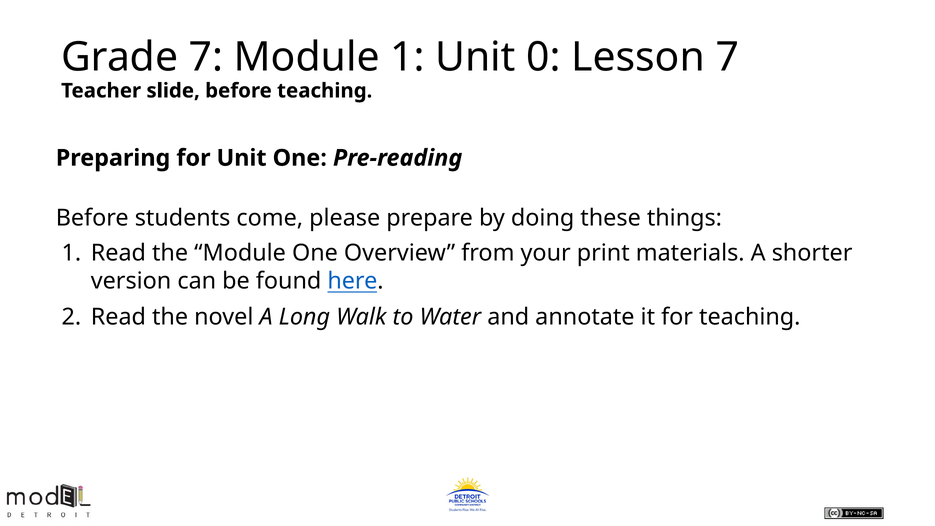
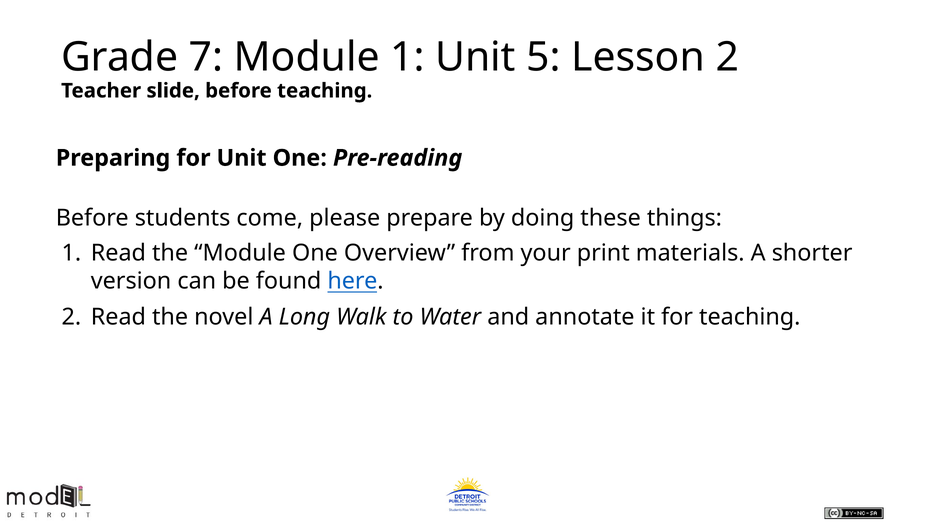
0: 0 -> 5 (544, 57)
Lesson 7: 7 -> 2 (727, 57)
